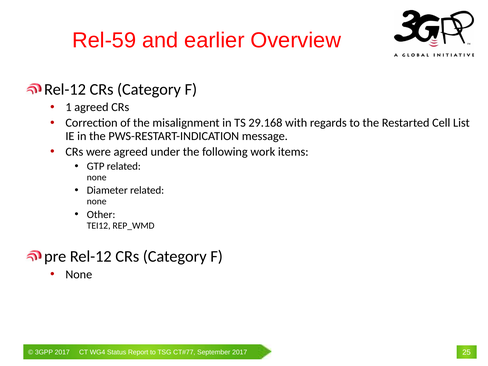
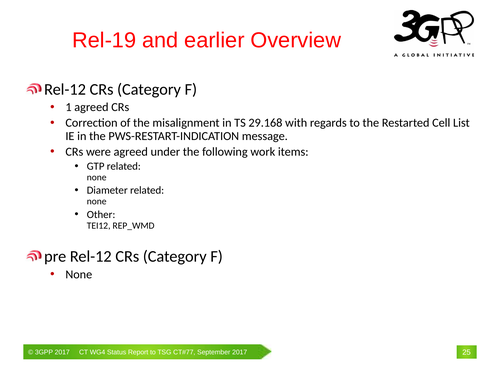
Rel-59: Rel-59 -> Rel-19 (104, 40)
